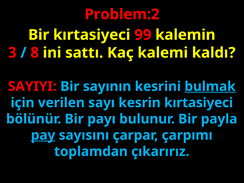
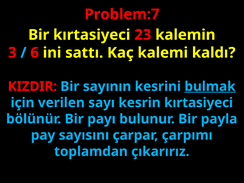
Problem:2: Problem:2 -> Problem:7 (122, 14)
99: 99 -> 23 (143, 35)
8: 8 -> 6 (35, 53)
SAYIYI: SAYIYI -> KIZDIR (32, 86)
pay underline: present -> none (43, 135)
